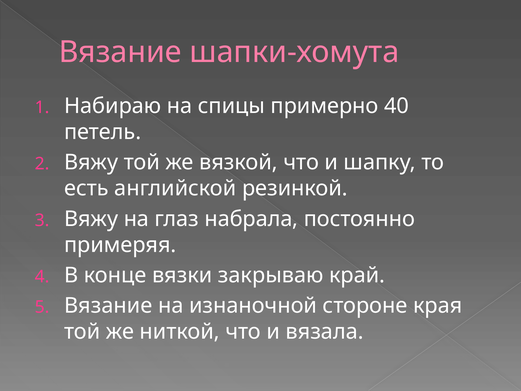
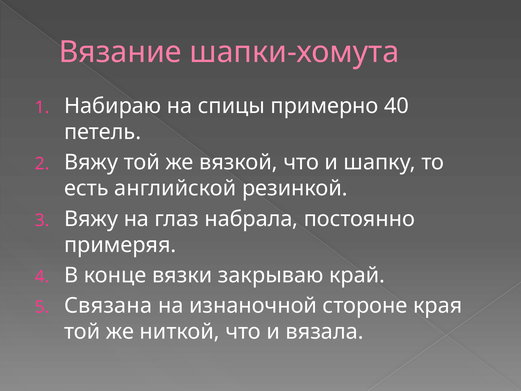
Вязание: Вязание -> Связана (108, 306)
